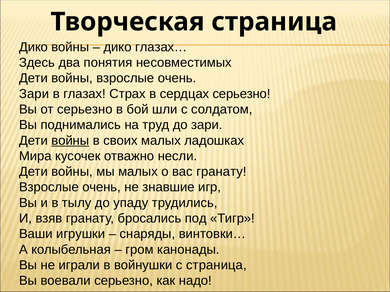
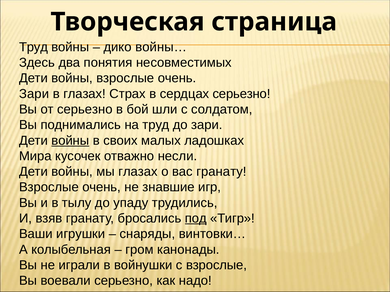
Дико: Дико -> Труд (34, 47)
глазах…: глазах… -> войны… (161, 47)
мы малых: малых -> глазах (138, 172)
под underline: none -> present (196, 219)
с страница: страница -> взрослые (216, 266)
